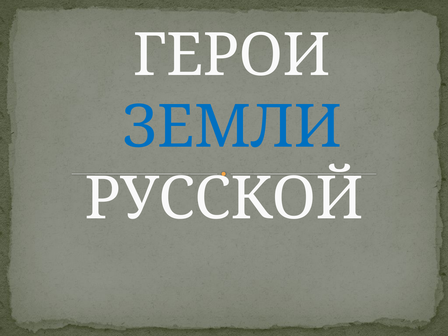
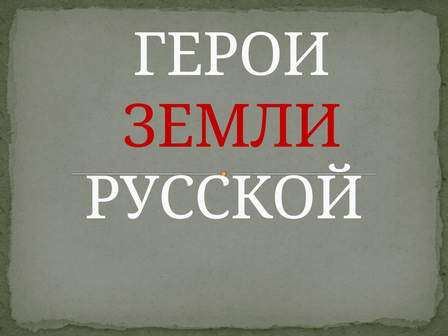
ЗЕМЛИ colour: blue -> red (232, 127)
